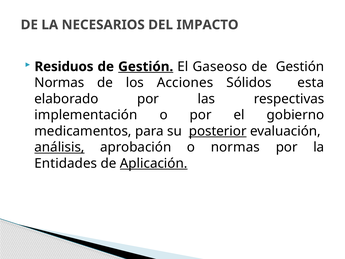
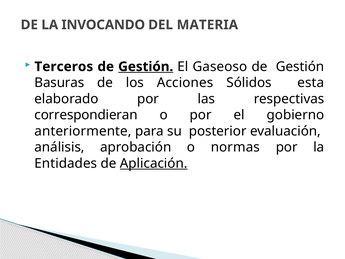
NECESARIOS: NECESARIOS -> INVOCANDO (103, 25)
IMPACTO: IMPACTO -> MATERIA (207, 25)
Residuos: Residuos -> Terceros (64, 67)
Normas: Normas -> Basuras (59, 83)
implementación: implementación -> correspondieran (86, 115)
medicamentos: medicamentos -> anteriormente (83, 131)
posterior underline: present -> none (218, 131)
análisis underline: present -> none (59, 147)
